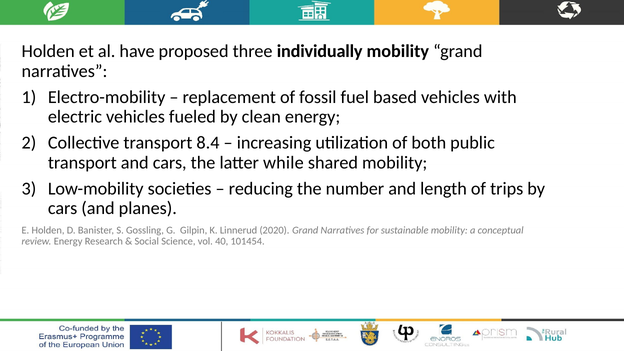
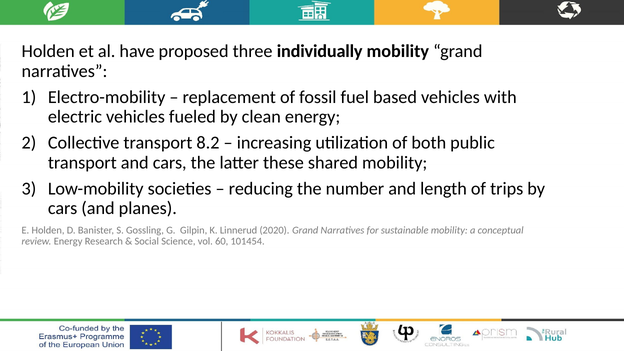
8.4: 8.4 -> 8.2 (208, 143)
while: while -> these (283, 163)
40: 40 -> 60 (222, 241)
